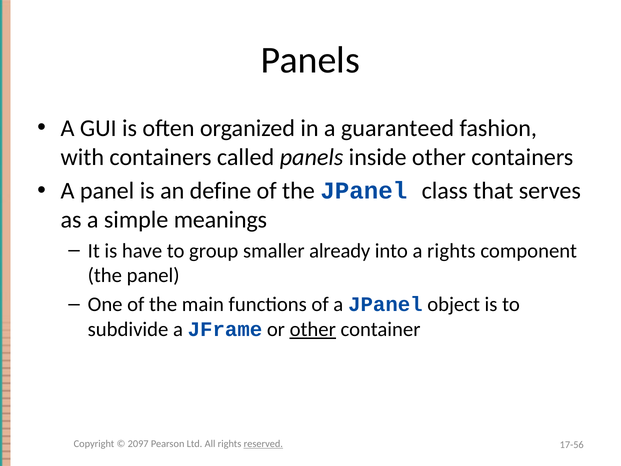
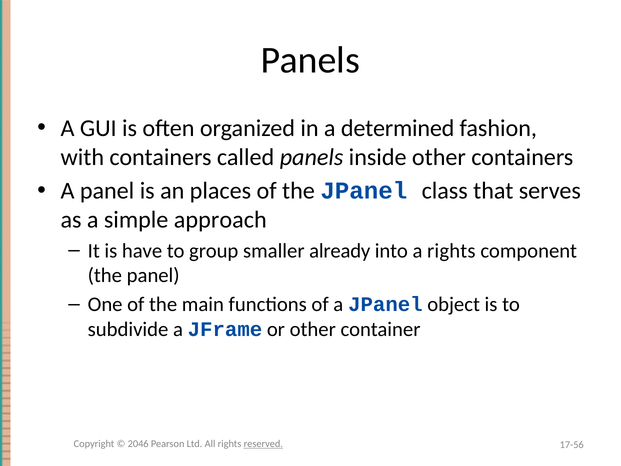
guaranteed: guaranteed -> determined (398, 128)
define: define -> places (220, 191)
meanings: meanings -> approach (220, 220)
other underline: present -> none (313, 329)
2097: 2097 -> 2046 (138, 444)
